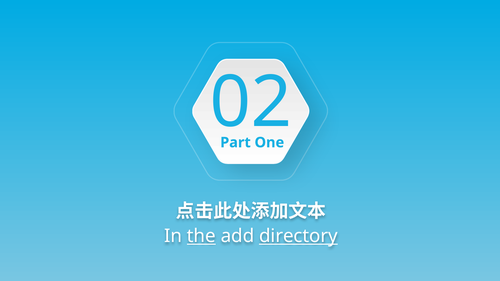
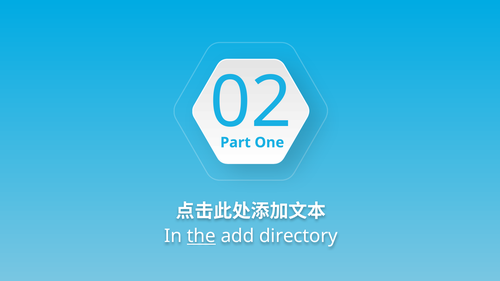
directory underline: present -> none (298, 236)
